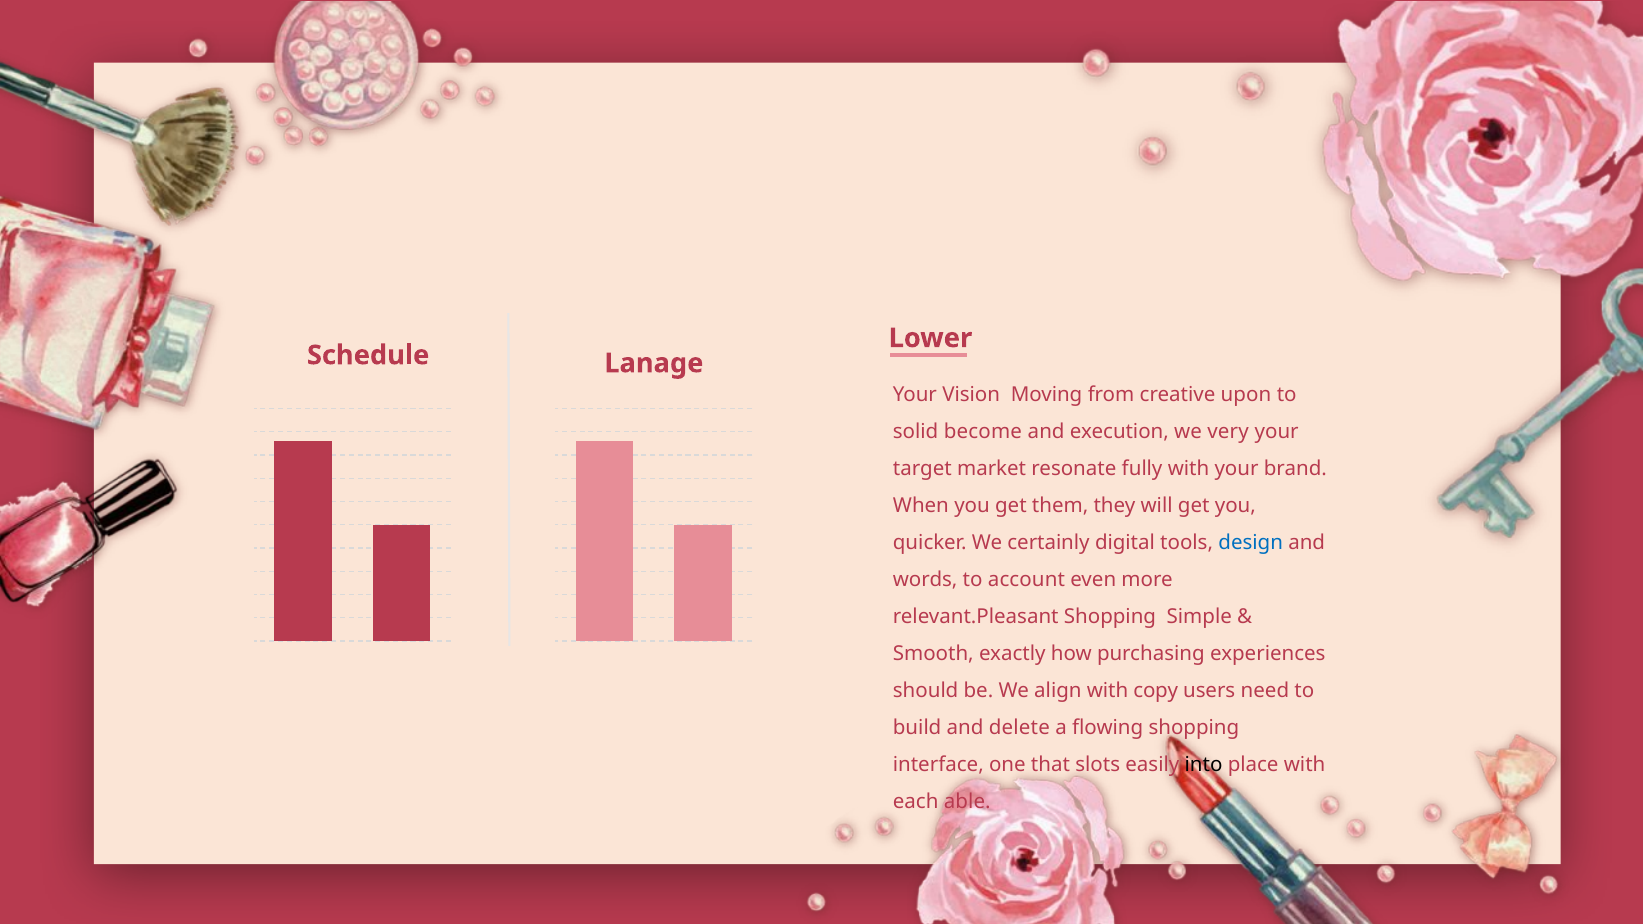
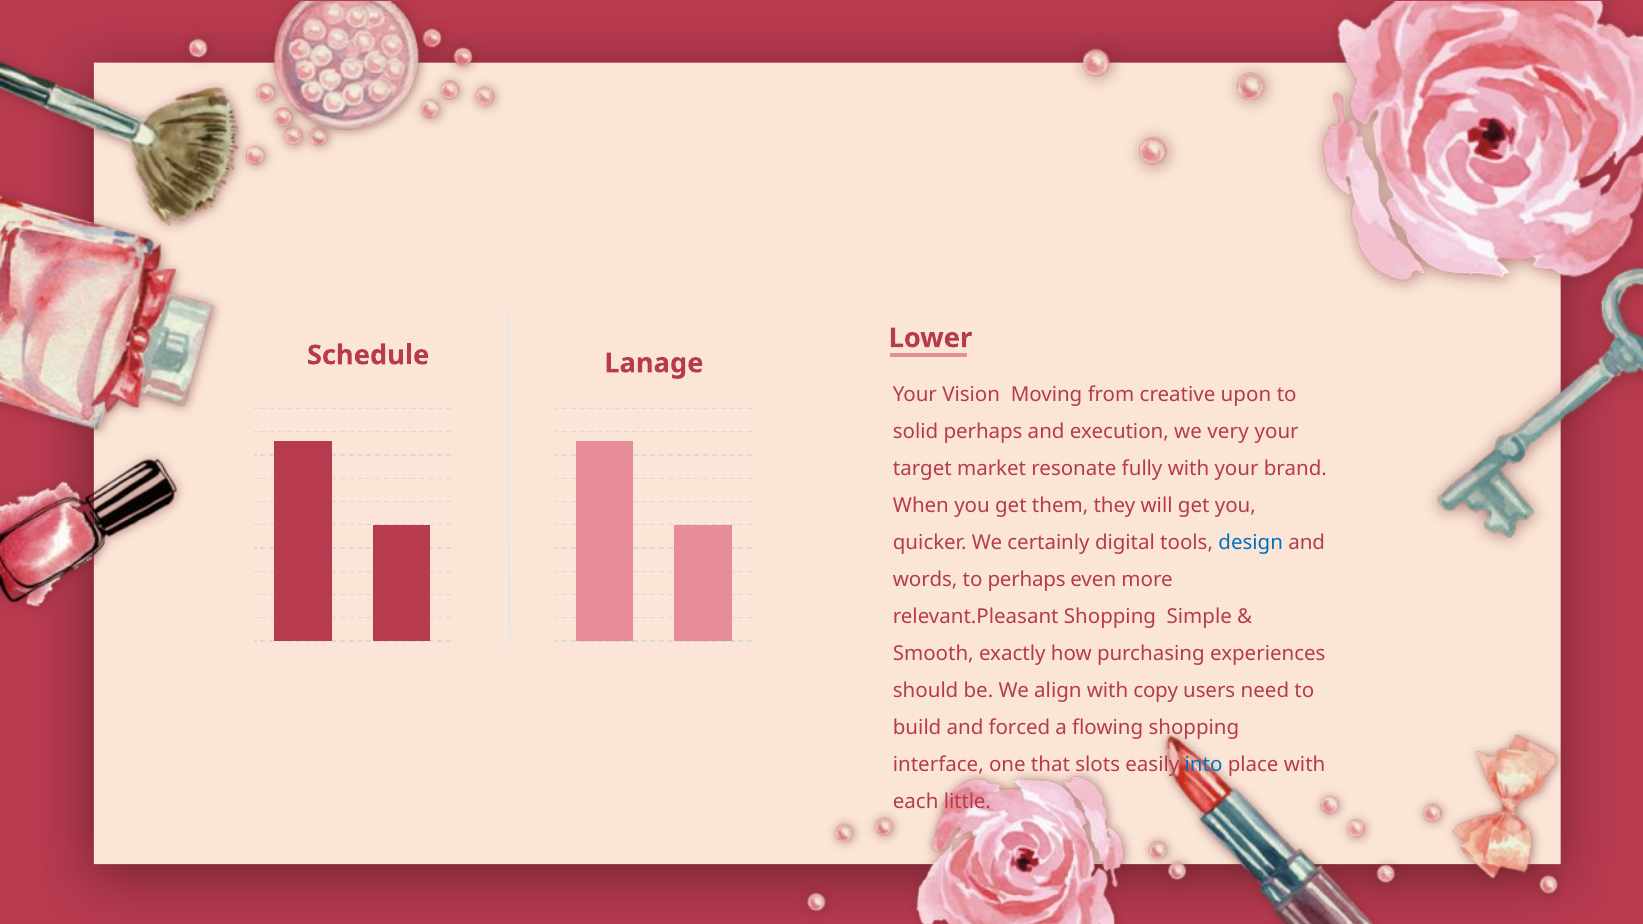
solid become: become -> perhaps (983, 432)
to account: account -> perhaps (1027, 580)
delete: delete -> forced (1019, 728)
into colour: black -> blue (1204, 765)
able: able -> little (967, 802)
